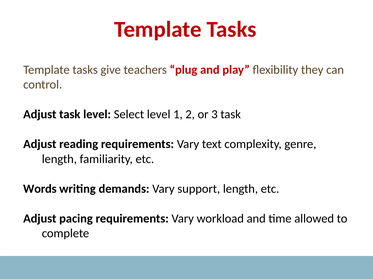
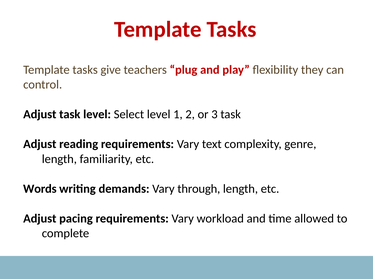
support: support -> through (199, 189)
